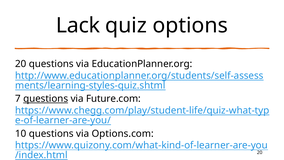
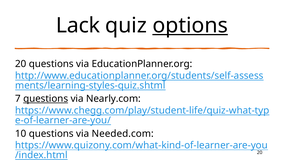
options underline: none -> present (190, 25)
Future.com: Future.com -> Nearly.com (113, 99)
Options.com: Options.com -> Needed.com (123, 133)
